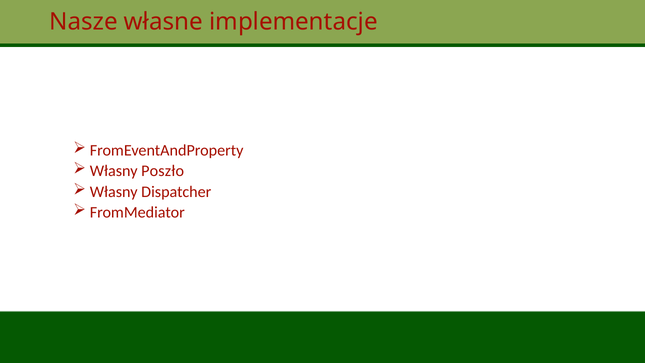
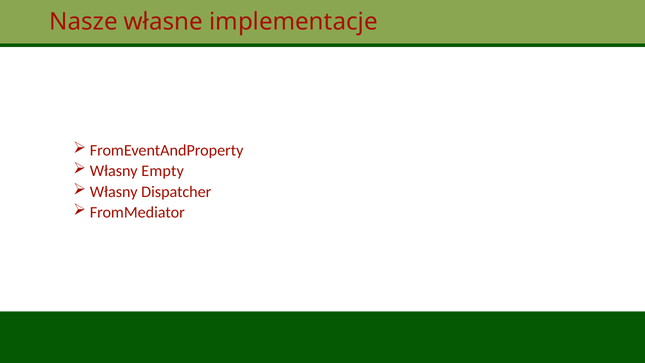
Poszło: Poszło -> Empty (163, 171)
